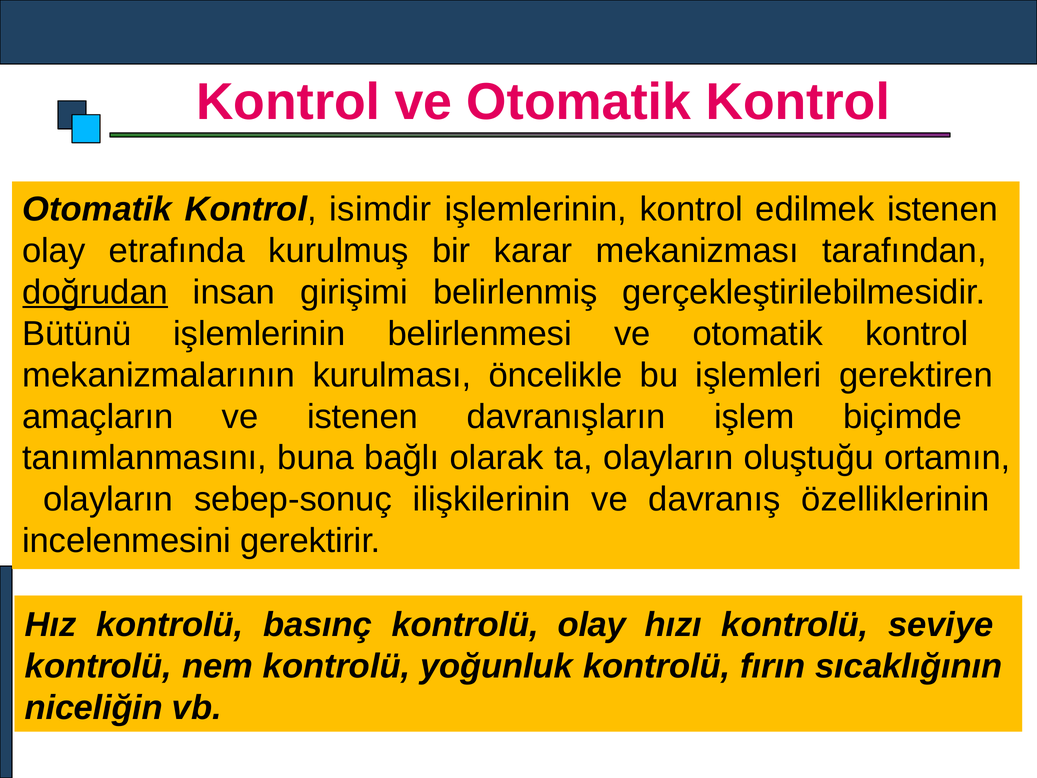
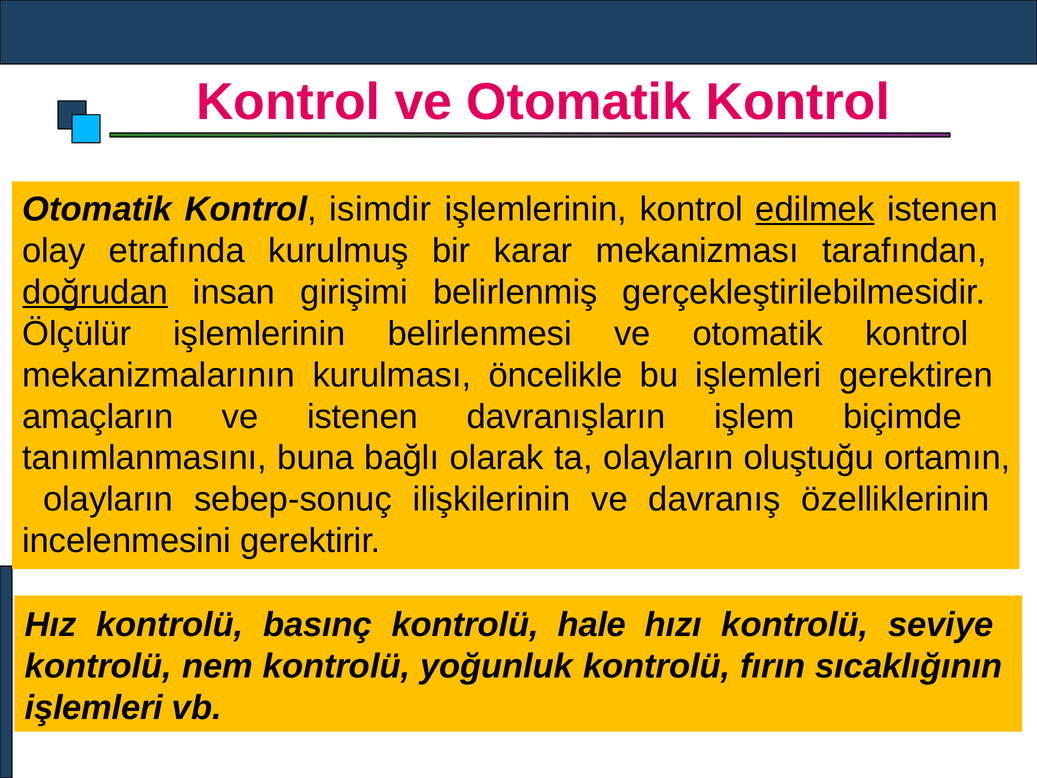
edilmek underline: none -> present (815, 209)
Bütünü: Bütünü -> Ölçülür (77, 333)
kontrolü olay: olay -> hale (592, 625)
niceliğin: niceliğin -> işlemleri (94, 708)
